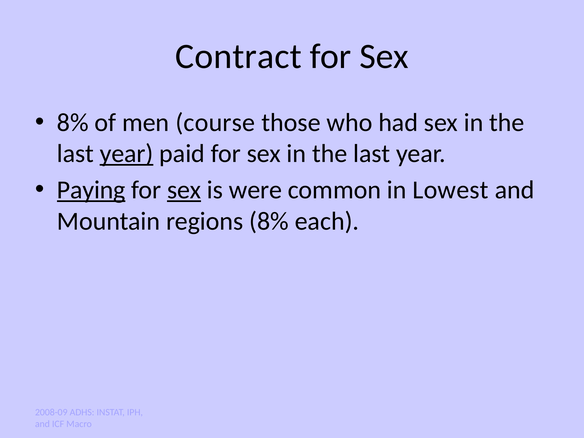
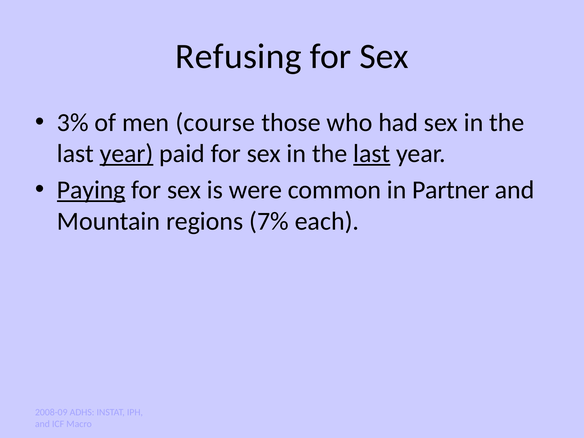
Contract: Contract -> Refusing (238, 57)
8%: 8% -> 3% (73, 123)
last underline: none -> present (372, 154)
sex underline: present -> none (184, 190)
Lowest: Lowest -> Partner (451, 190)
regions 8%: 8% -> 7% (269, 221)
